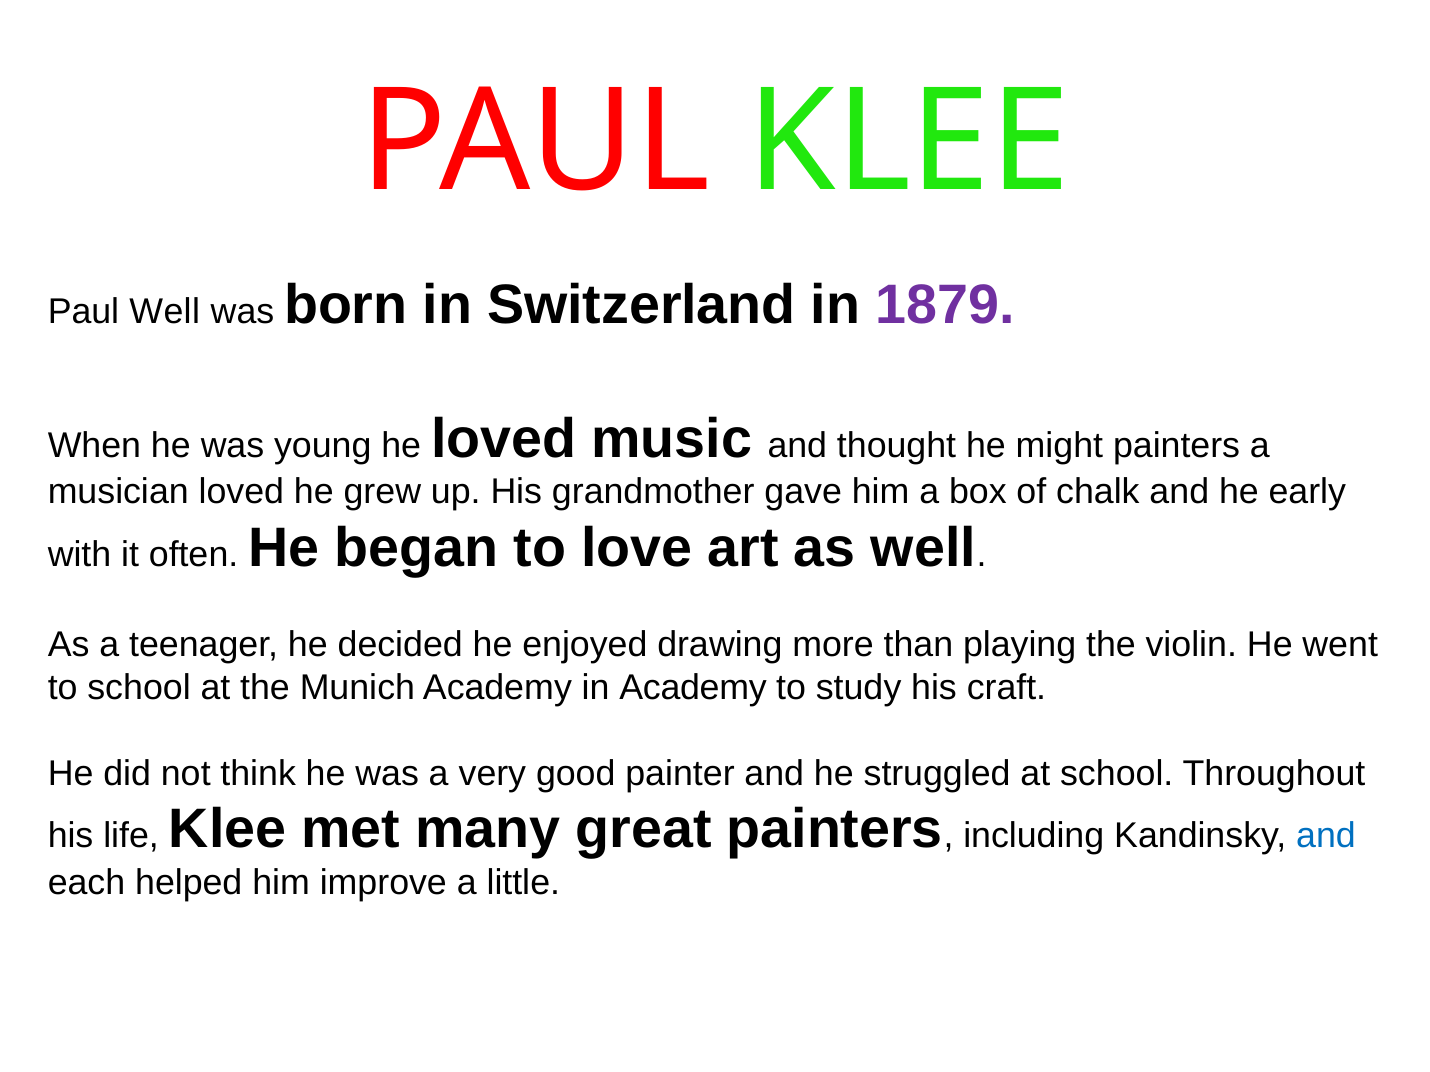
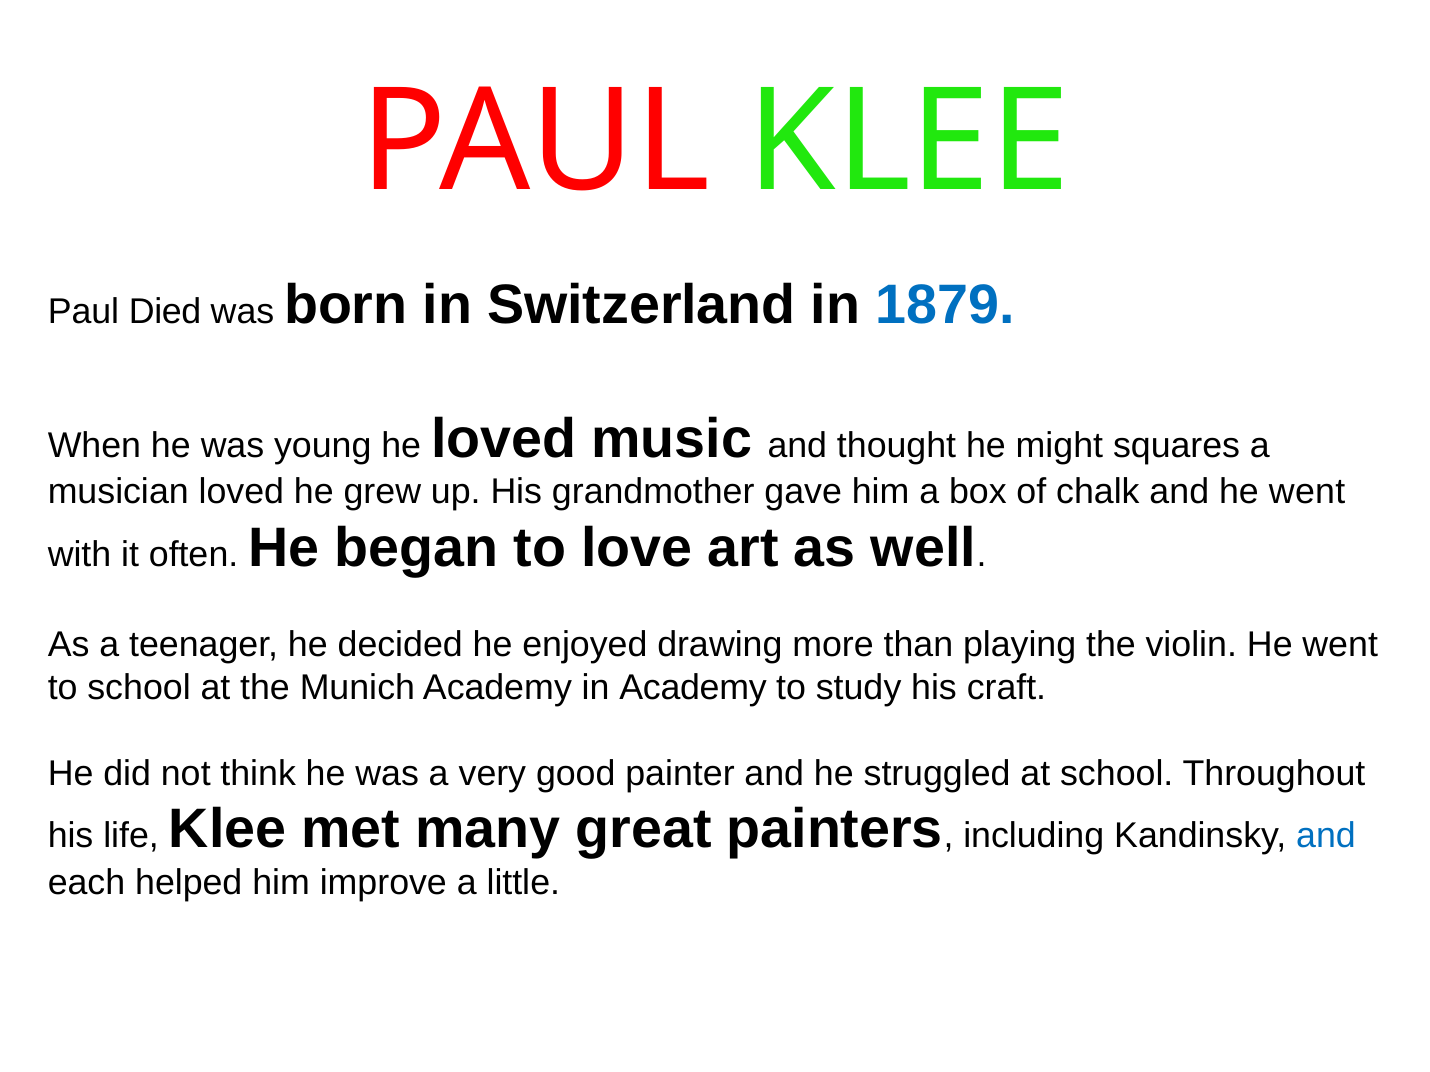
Paul Well: Well -> Died (165, 312)
1879 colour: purple -> blue (945, 305)
might painters: painters -> squares (1177, 446)
and he early: early -> went (1307, 492)
